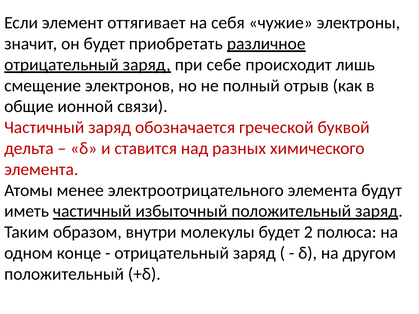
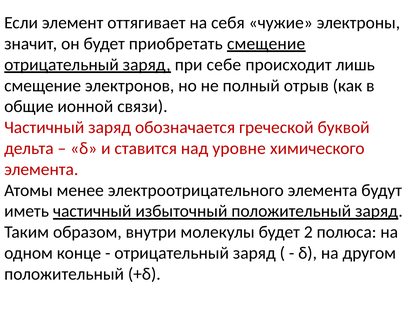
приобретать различное: различное -> смещение (266, 44)
разных: разных -> уровне (239, 149)
